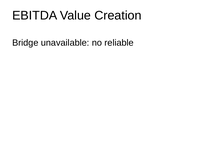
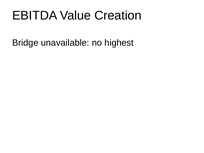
reliable: reliable -> highest (119, 43)
